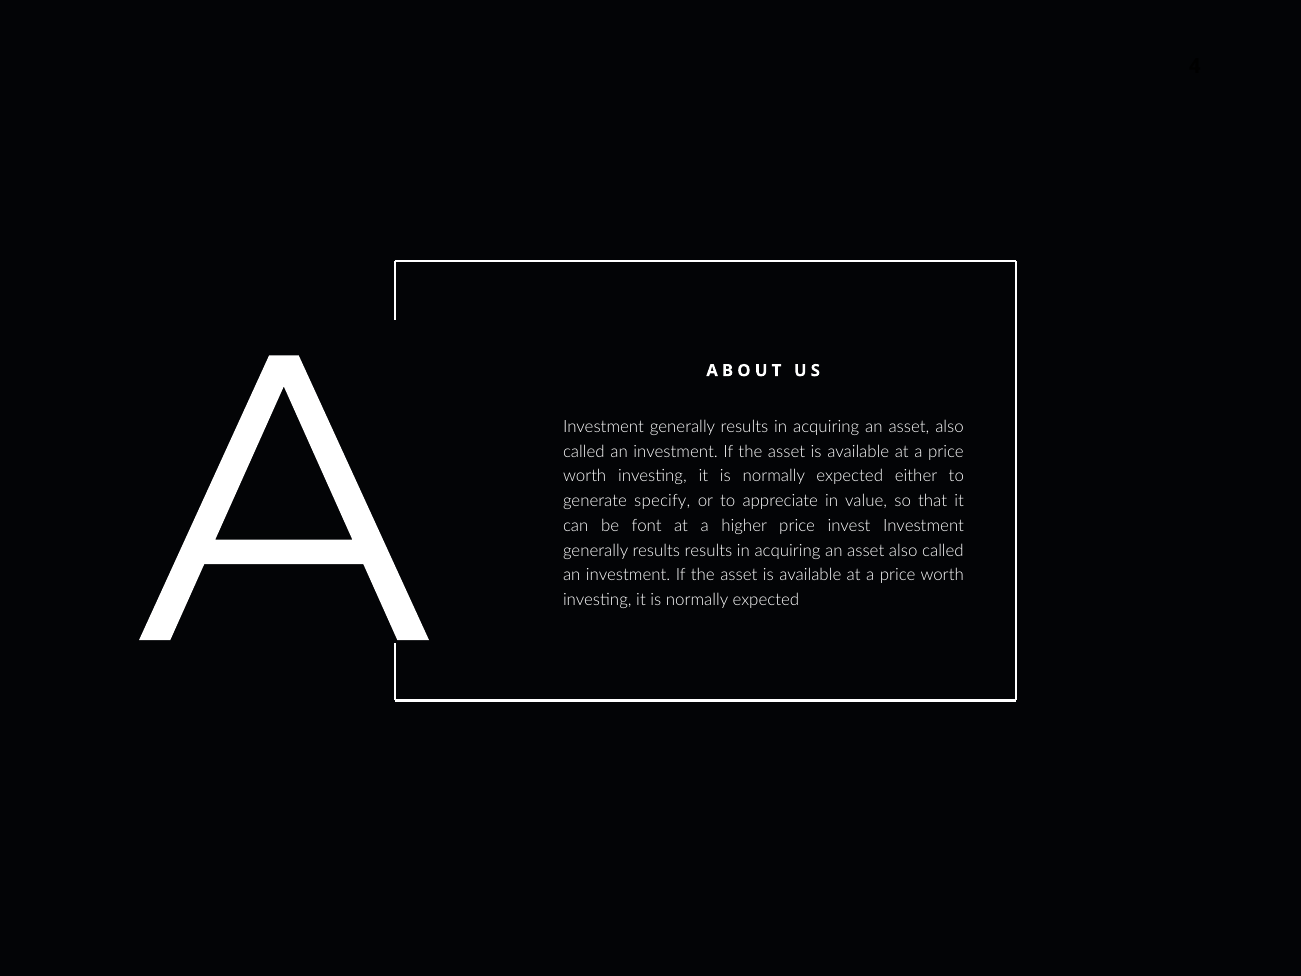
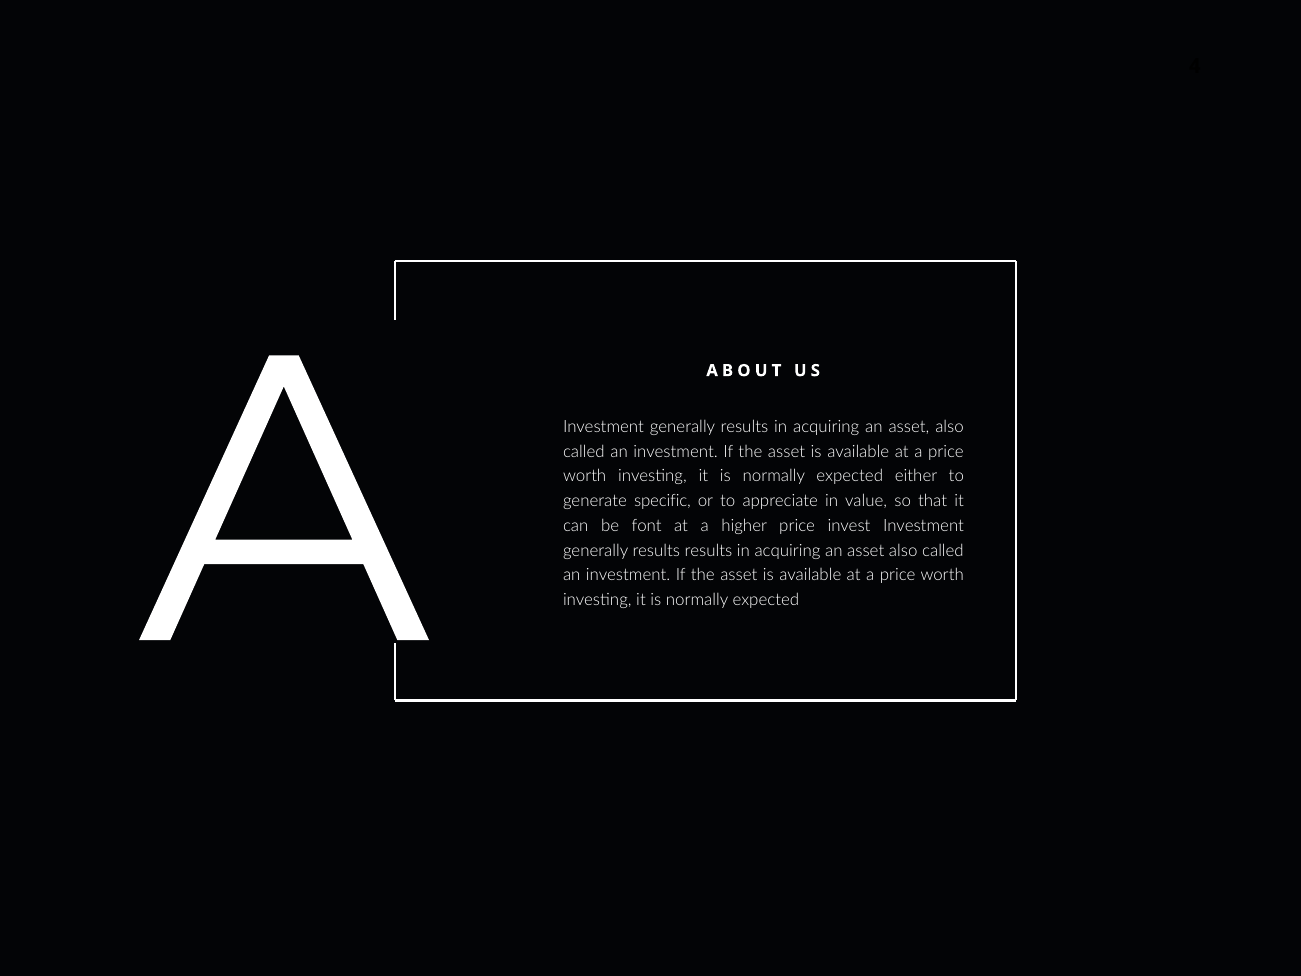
specify: specify -> specific (662, 501)
